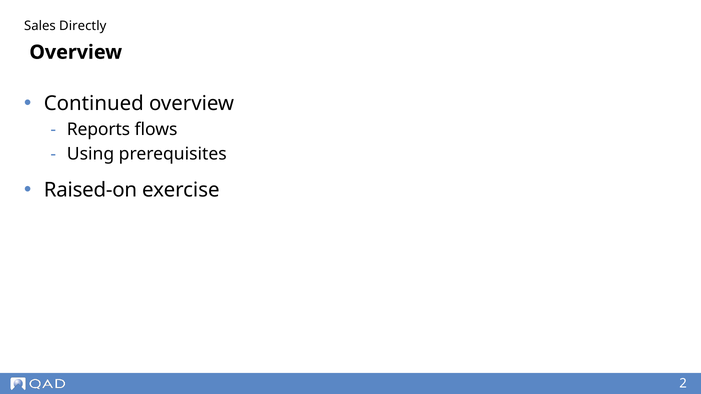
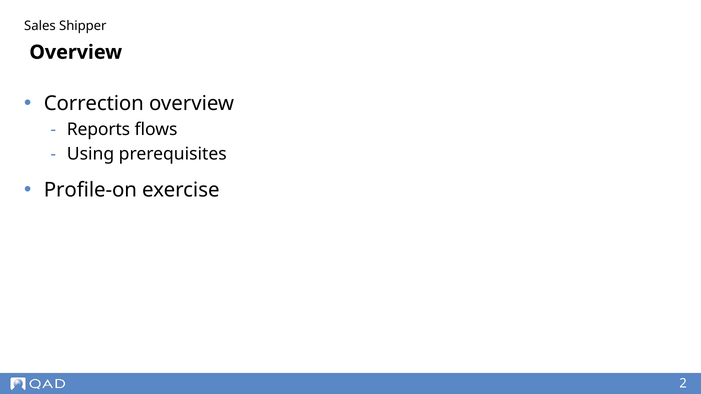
Directly: Directly -> Shipper (83, 26)
Continued: Continued -> Correction (94, 104)
Raised-on: Raised-on -> Profile-on (90, 190)
